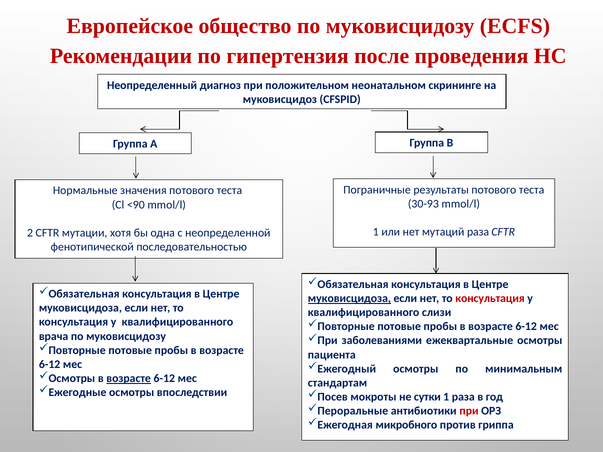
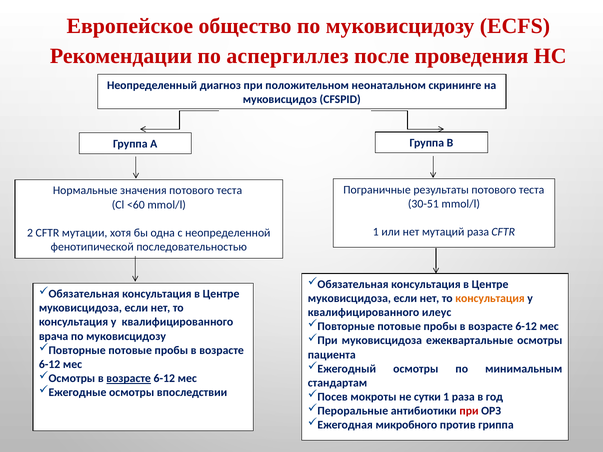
гипертензия: гипертензия -> аспергиллез (287, 56)
30-93: 30-93 -> 30-51 (423, 204)
<90: <90 -> <60 (136, 205)
муковисцидоза underline: present -> none (349, 299)
консультация colour: red -> orange (490, 299)
слизи: слизи -> илеус (437, 313)
заболеваниями: заболеваниями -> муковисцидоза (382, 341)
